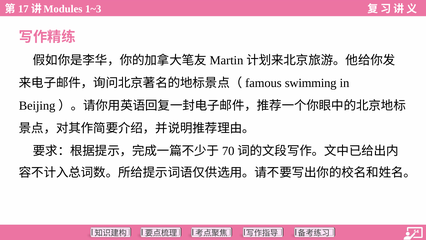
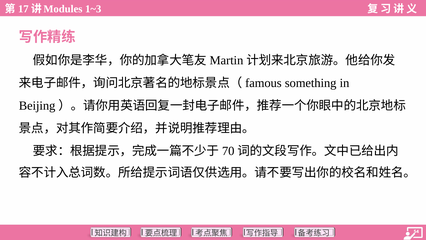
swimming: swimming -> something (311, 83)
